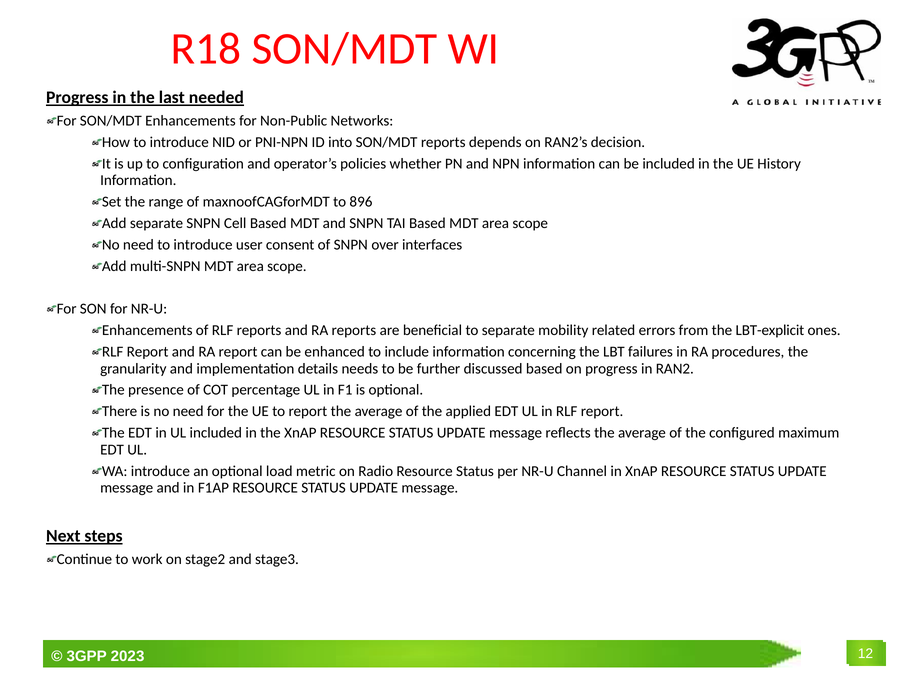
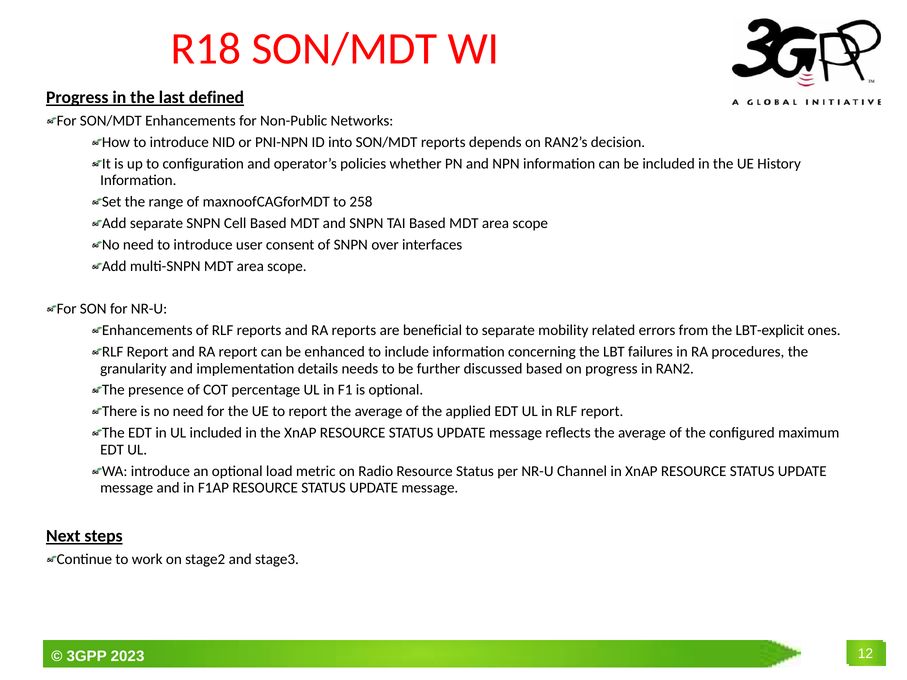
needed: needed -> defined (216, 98)
896: 896 -> 258 (361, 202)
